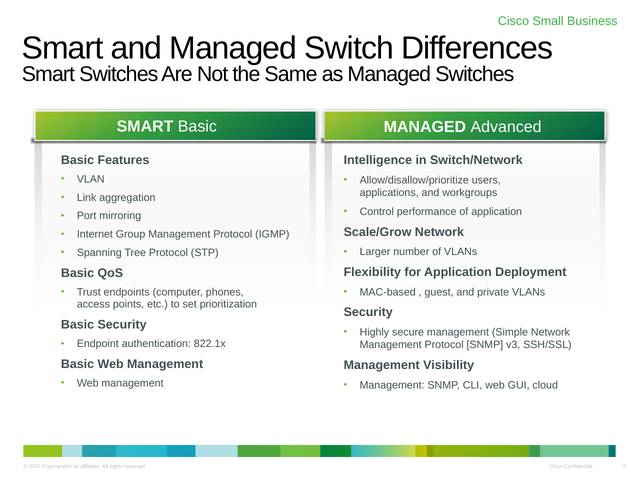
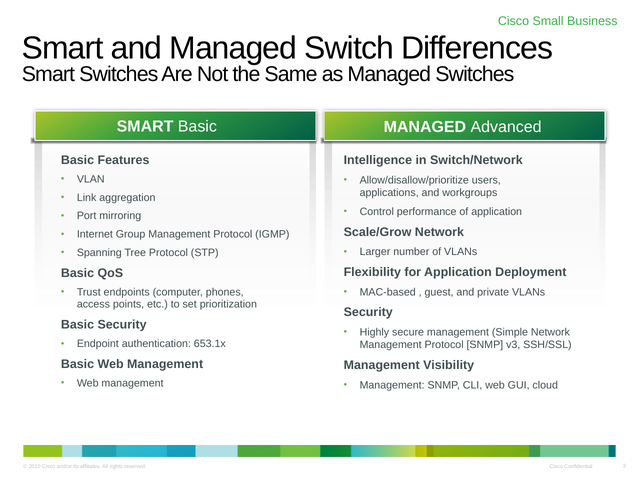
822.1x: 822.1x -> 653.1x (210, 344)
